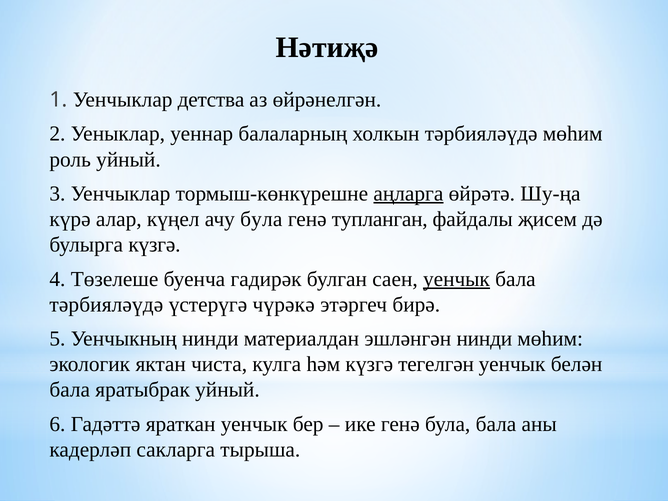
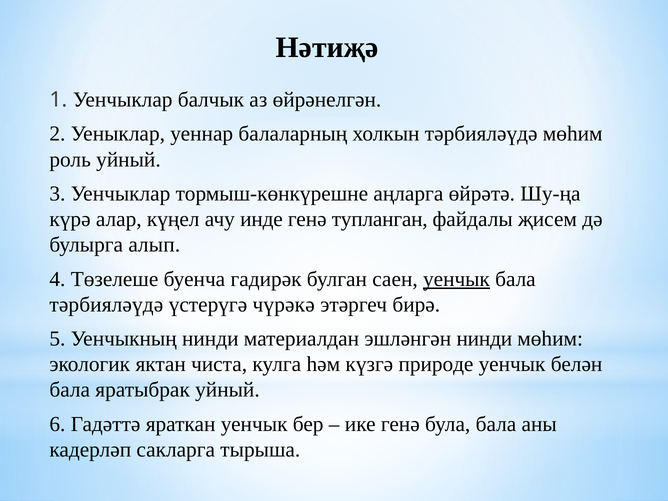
детства: детства -> балчык (211, 100)
аңларга underline: present -> none (408, 194)
ачу була: була -> инде (261, 219)
булырга күзгә: күзгә -> алып (154, 245)
тегелгән: тегелгән -> природе (436, 364)
